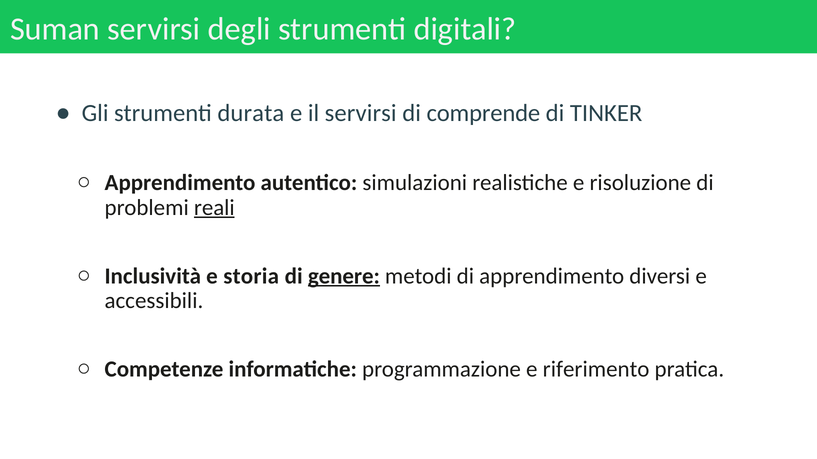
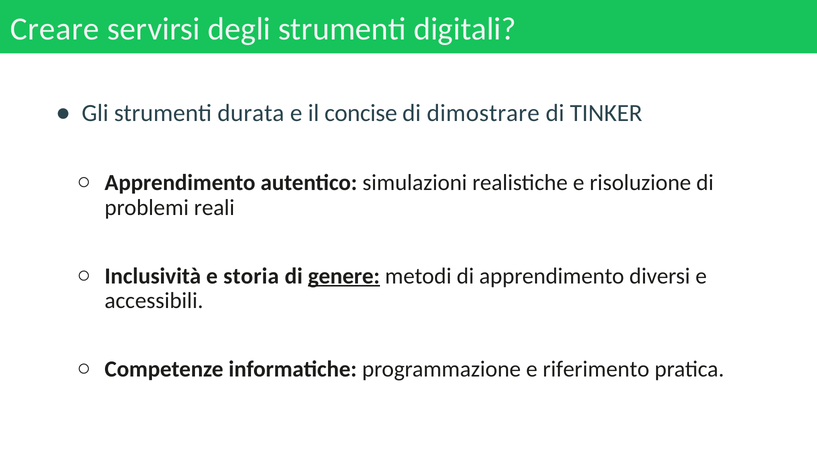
Suman: Suman -> Creare (55, 29)
il servirsi: servirsi -> concise (361, 113)
comprende: comprende -> dimostrare (483, 113)
reali underline: present -> none (214, 208)
